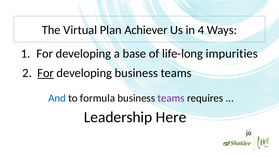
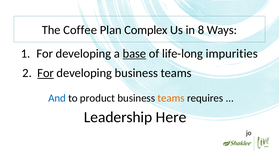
Virtual: Virtual -> Coffee (80, 30)
Achiever: Achiever -> Complex (146, 30)
4: 4 -> 8 (201, 30)
base underline: none -> present (134, 54)
formula: formula -> product (97, 98)
teams colour: purple -> orange (171, 98)
